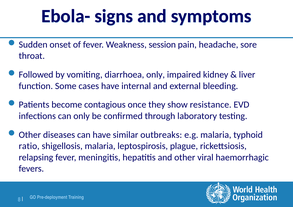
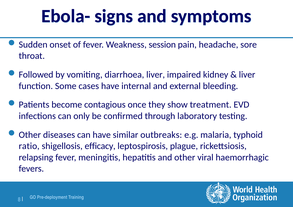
diarrhoea only: only -> liver (156, 75)
resistance: resistance -> treatment (211, 105)
shigellosis malaria: malaria -> efficacy (100, 146)
